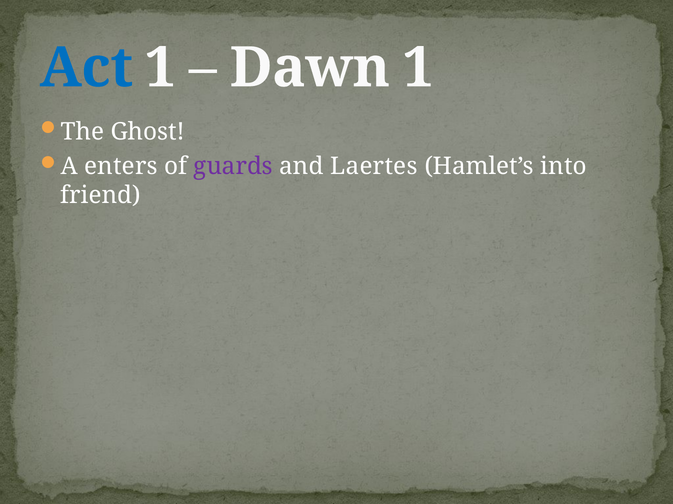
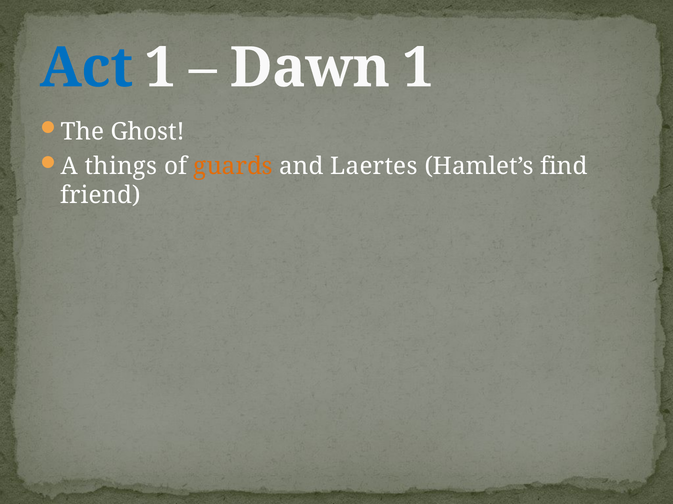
enters: enters -> things (121, 167)
guards colour: purple -> orange (233, 167)
into: into -> find (564, 167)
